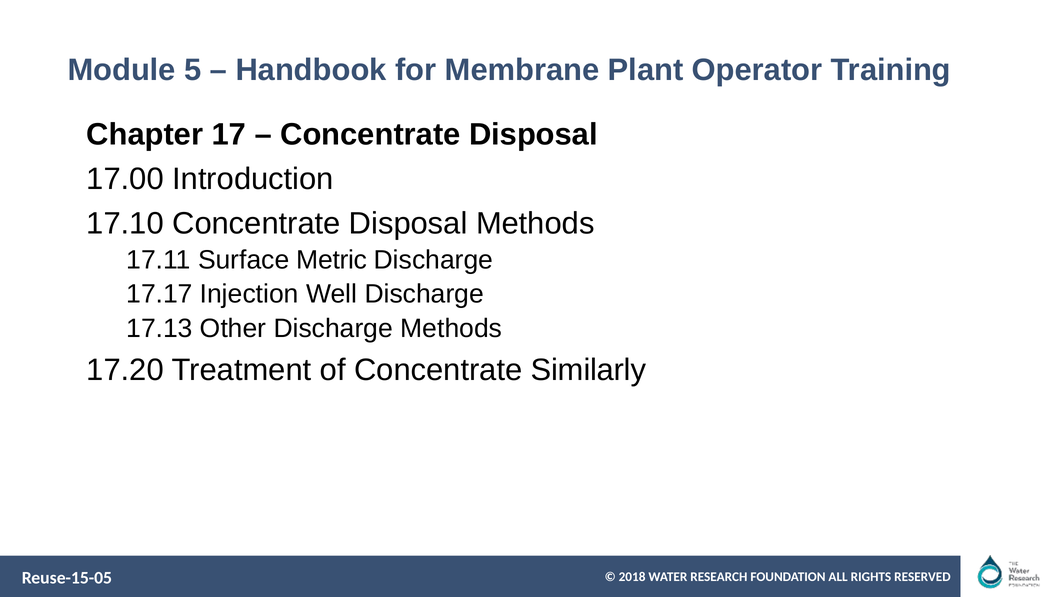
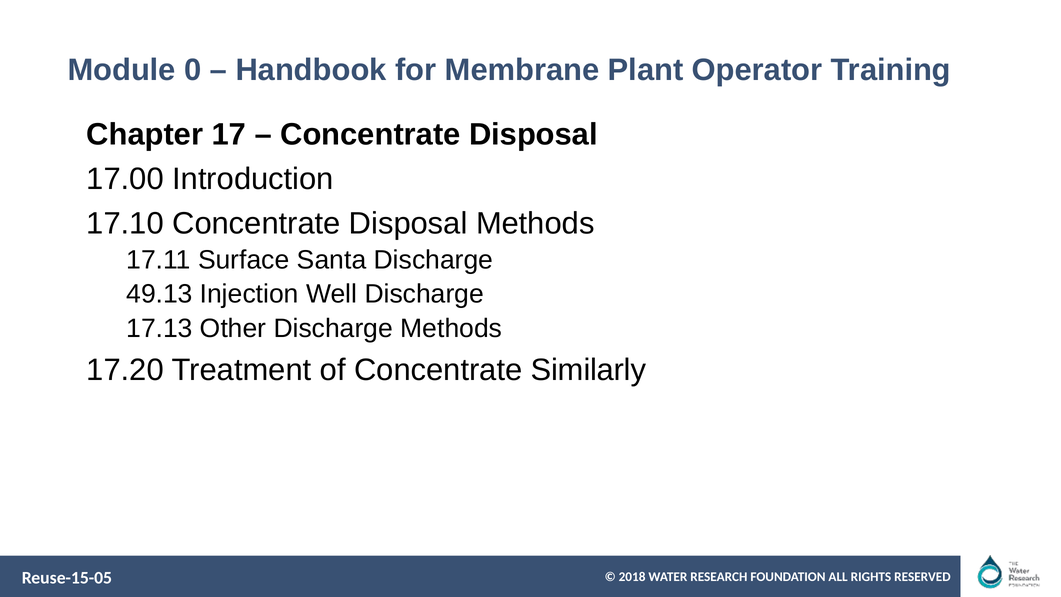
5: 5 -> 0 (193, 70)
Metric: Metric -> Santa (332, 260)
17.17: 17.17 -> 49.13 (159, 294)
